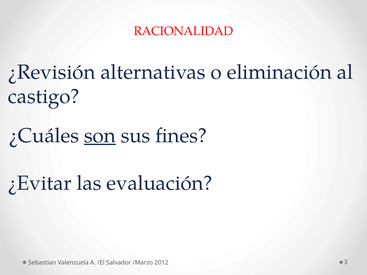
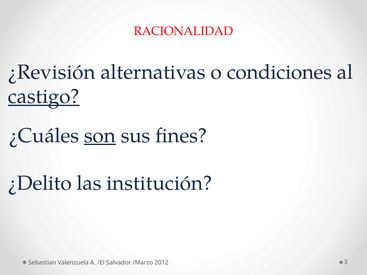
eliminación: eliminación -> condiciones (279, 72)
castigo underline: none -> present (44, 97)
¿Evitar: ¿Evitar -> ¿Delito (40, 183)
evaluación: evaluación -> institución (159, 183)
